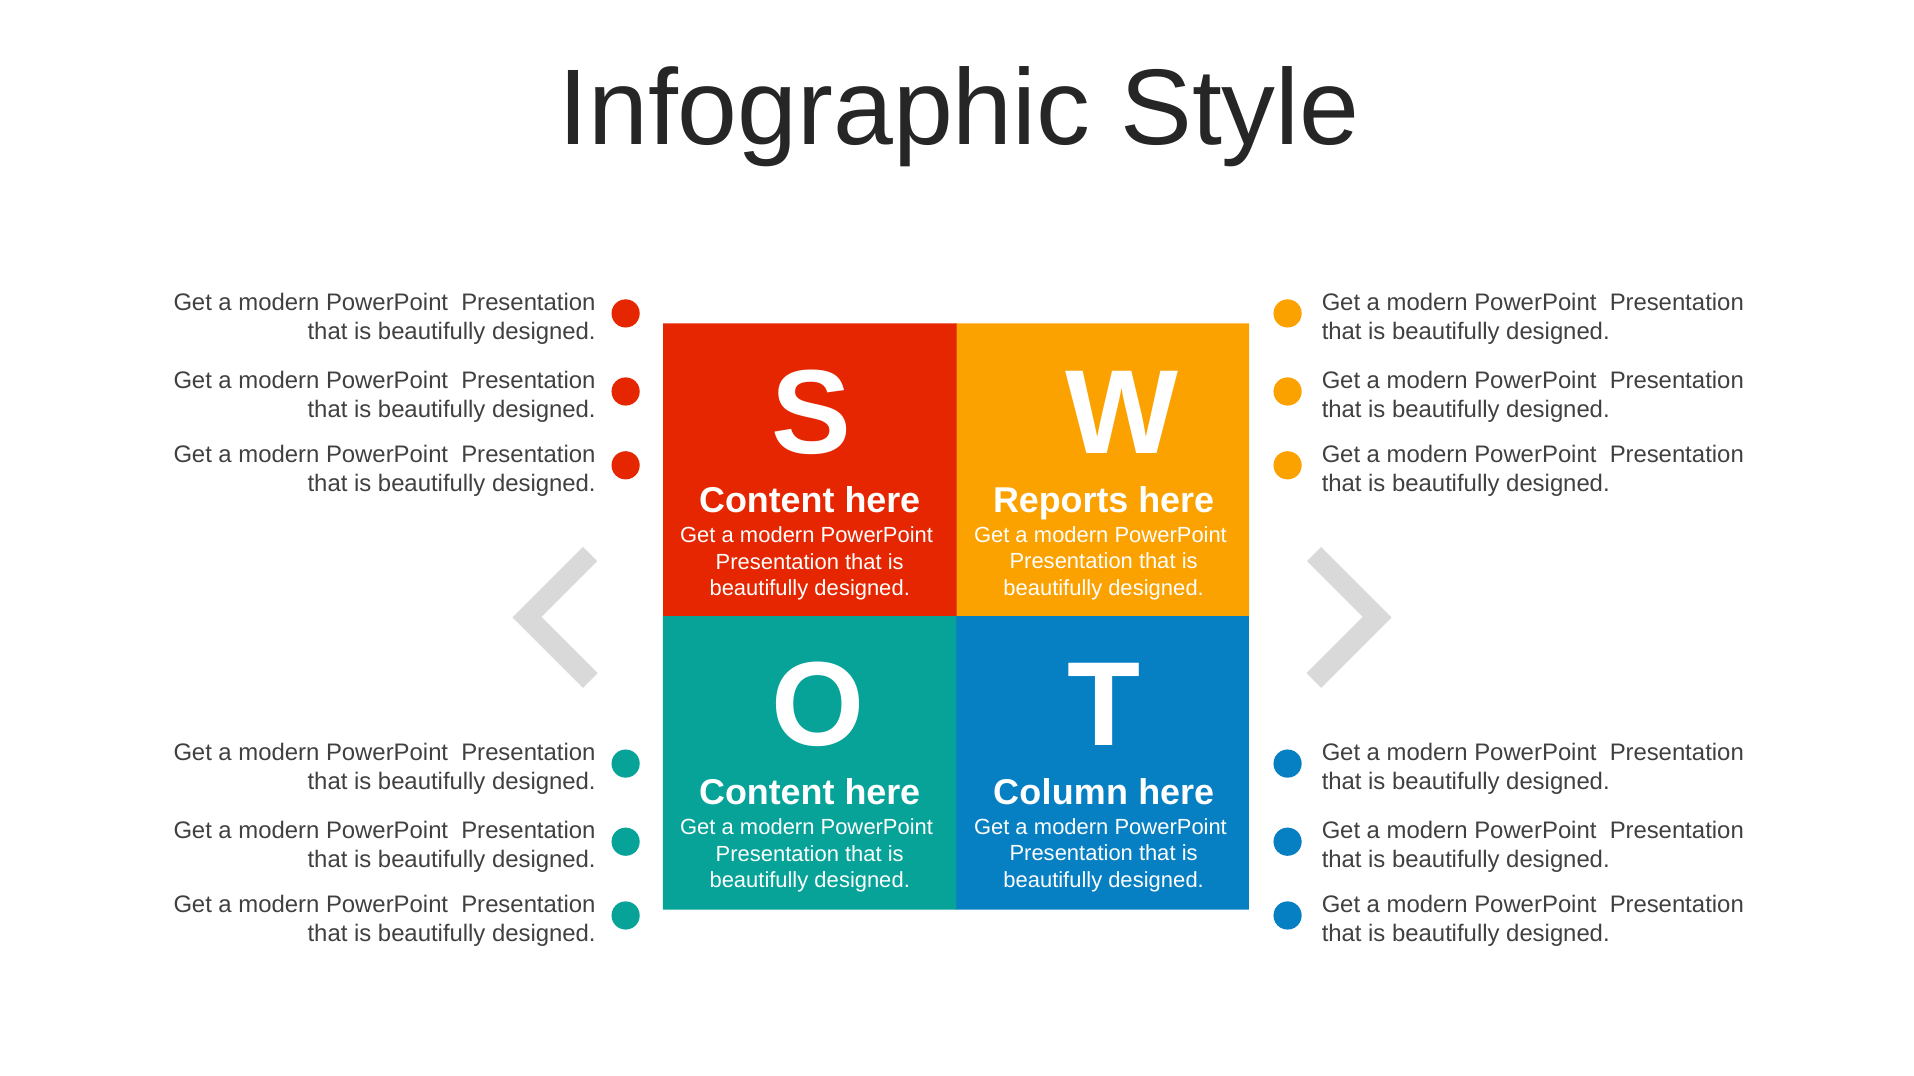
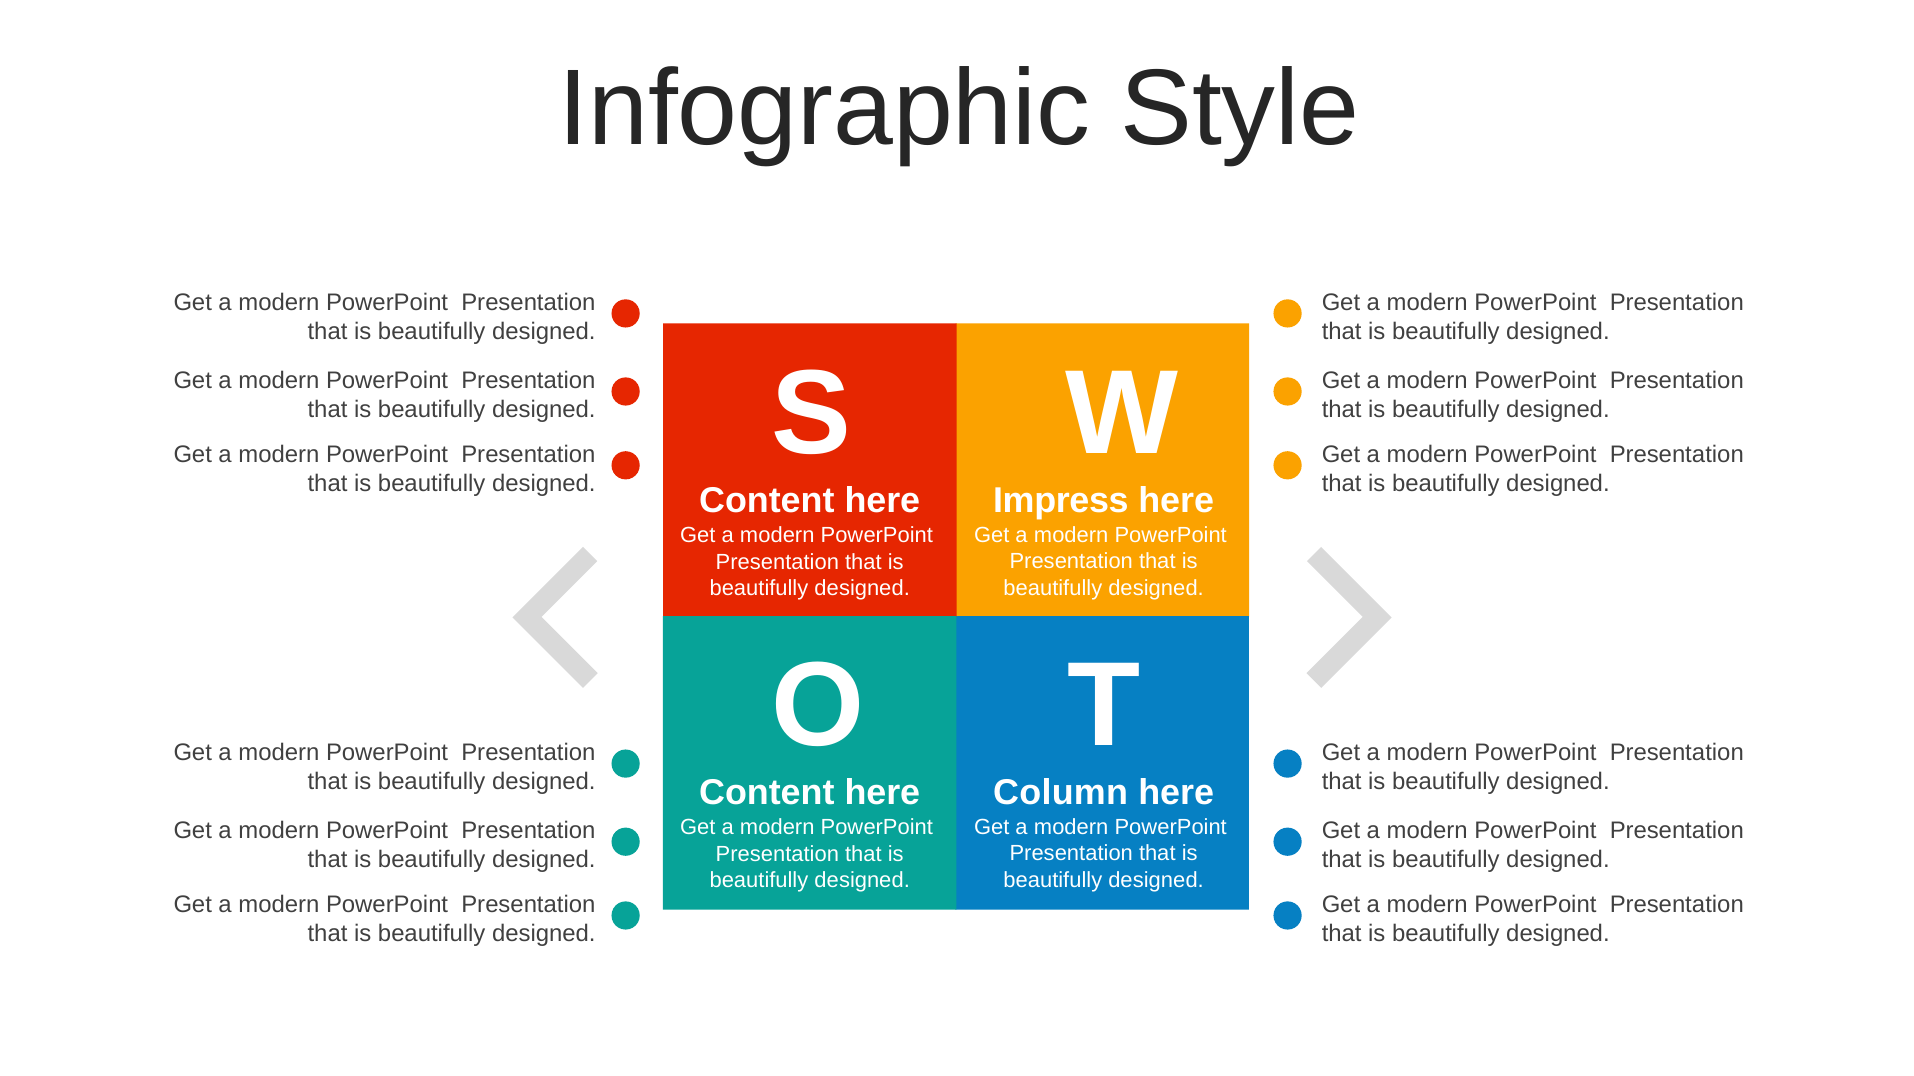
Reports: Reports -> Impress (1061, 501)
